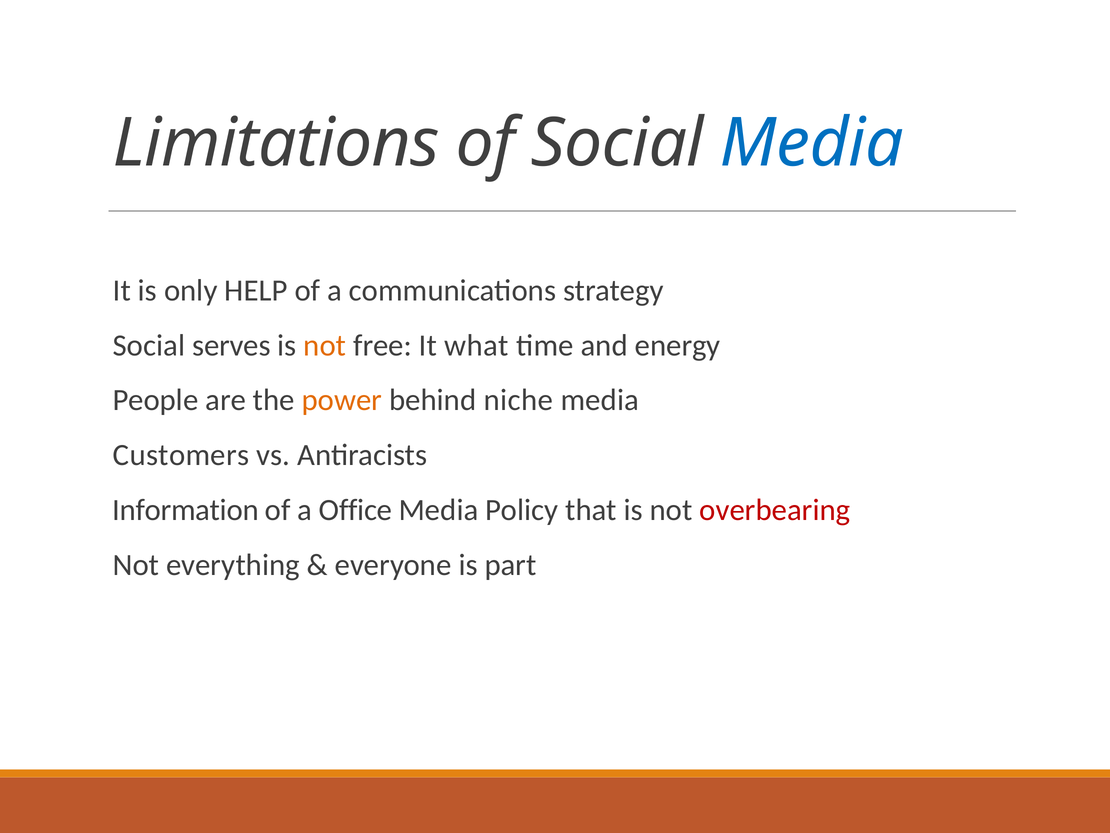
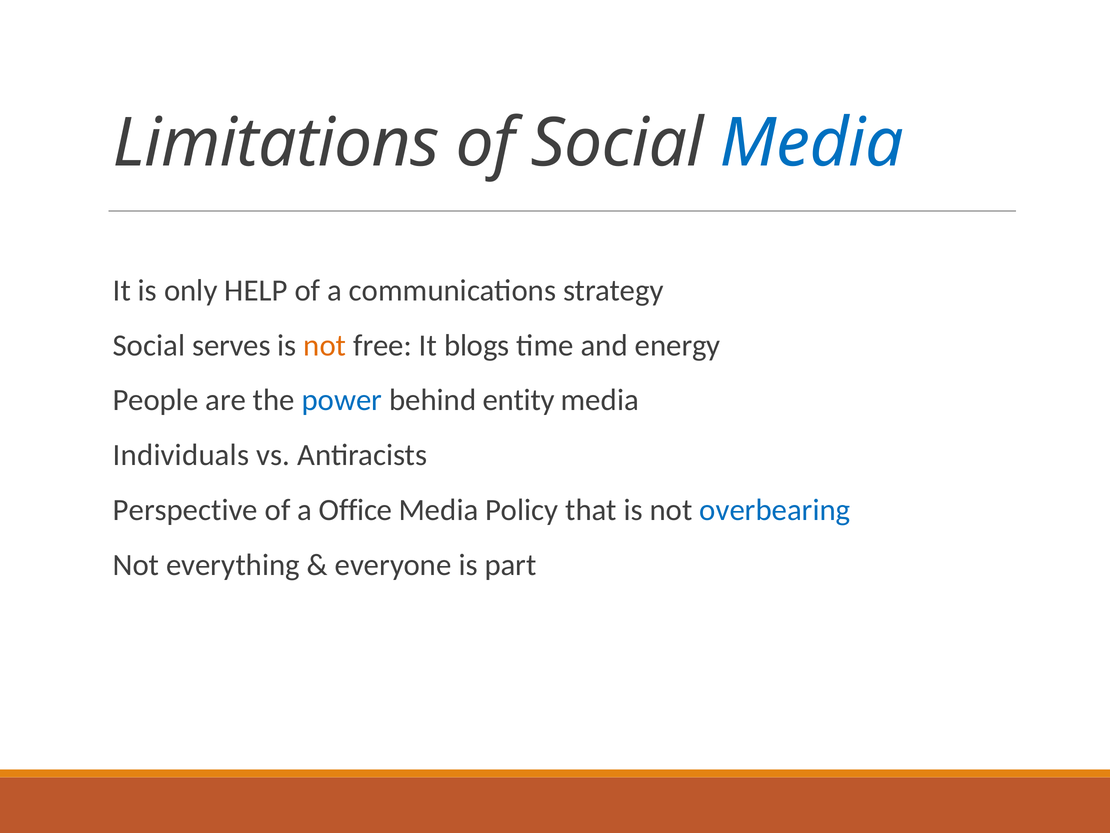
what: what -> blogs (477, 345)
power colour: orange -> blue (342, 400)
niche: niche -> entity (519, 400)
Customers: Customers -> Individuals (181, 455)
Information: Information -> Perspective (185, 510)
overbearing colour: red -> blue (775, 510)
